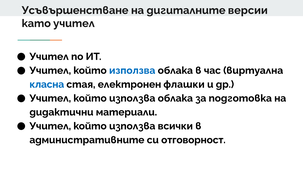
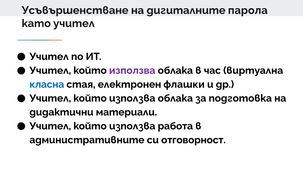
версии: версии -> парола (248, 10)
използва colour: blue -> purple (132, 71)
всички: всички -> работа (175, 126)
